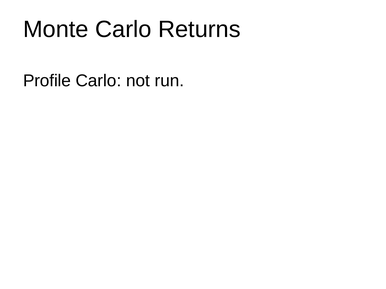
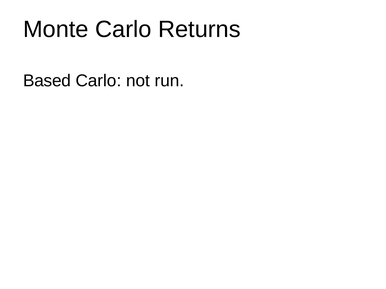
Profile: Profile -> Based (47, 81)
